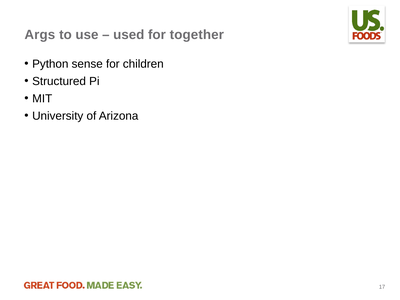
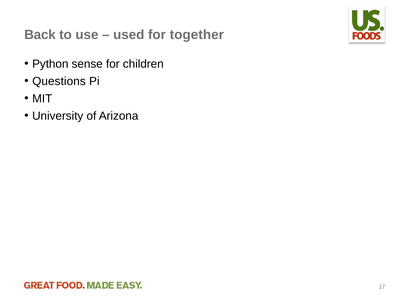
Args: Args -> Back (40, 35)
Structured: Structured -> Questions (59, 81)
